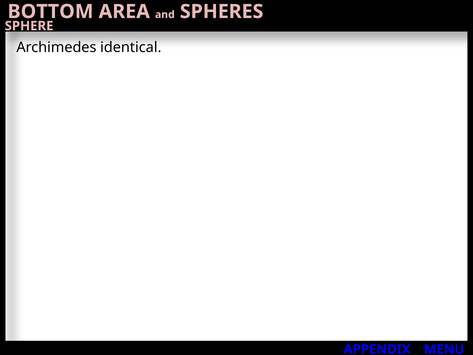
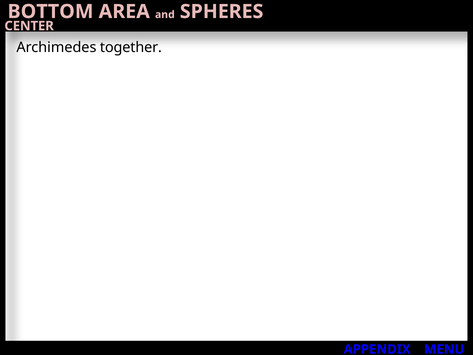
SPHERE: SPHERE -> CENTER (29, 26)
identical: identical -> together (131, 47)
